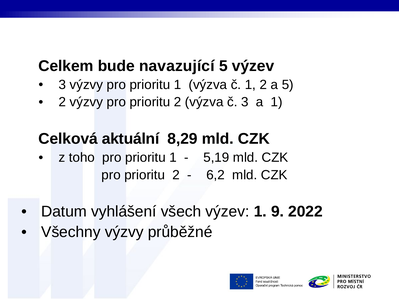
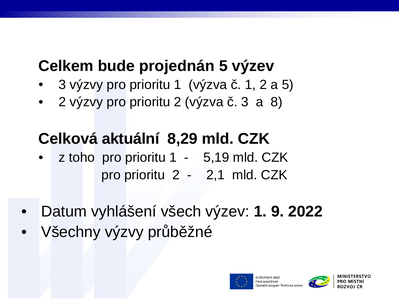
navazující: navazující -> projednán (177, 66)
a 1: 1 -> 8 (277, 102)
6,2: 6,2 -> 2,1 (216, 175)
